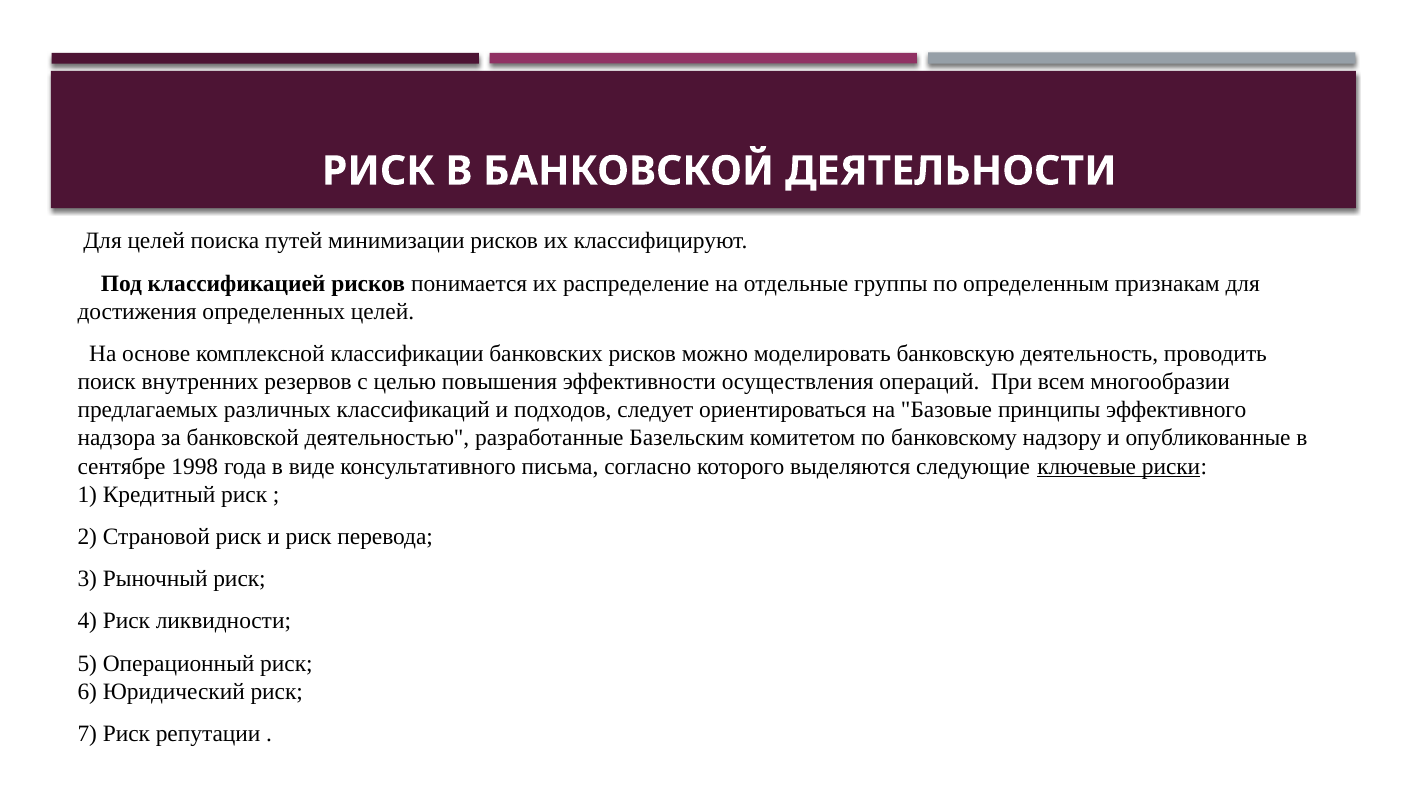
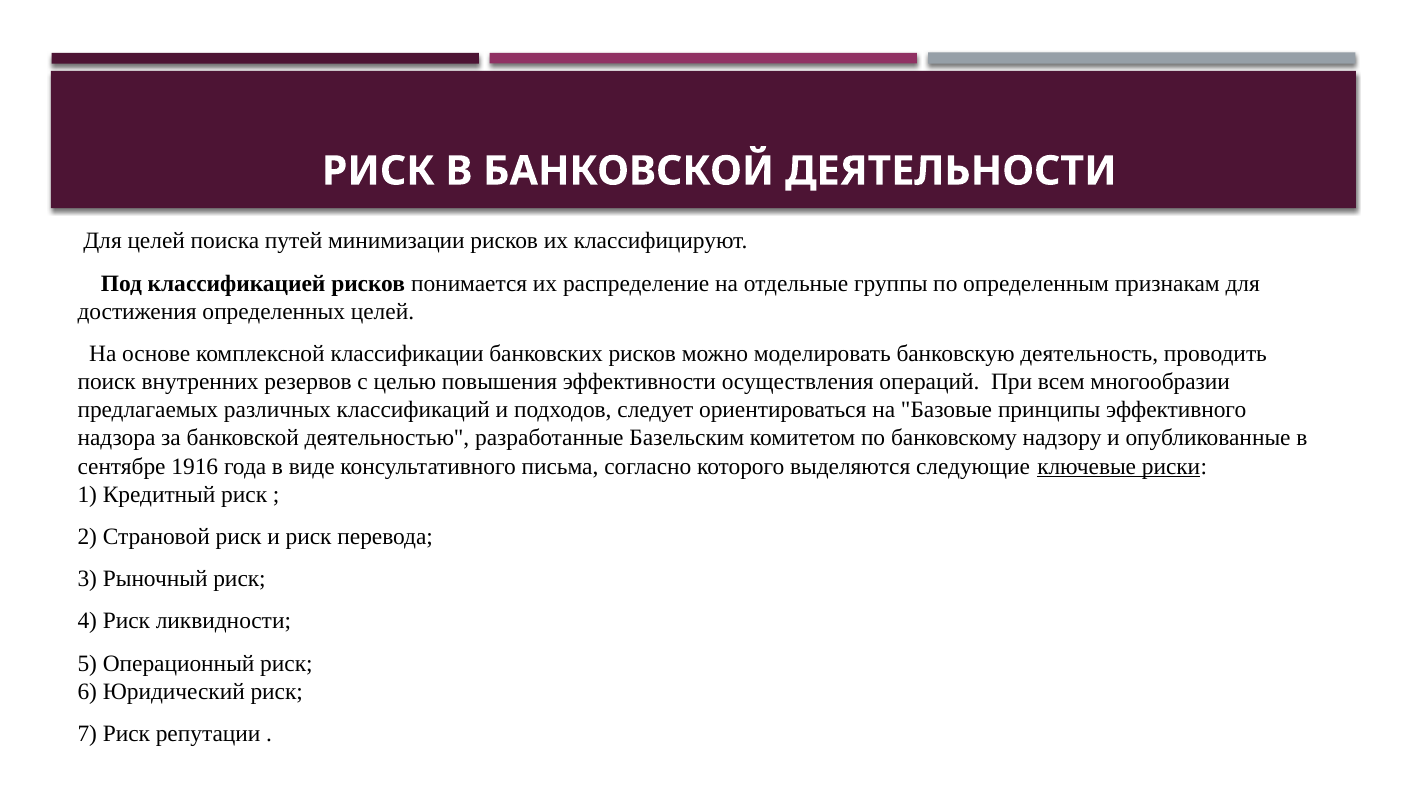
1998: 1998 -> 1916 (195, 466)
